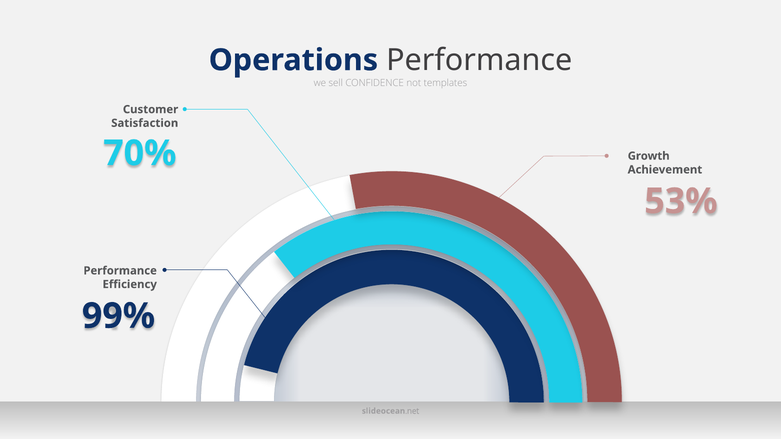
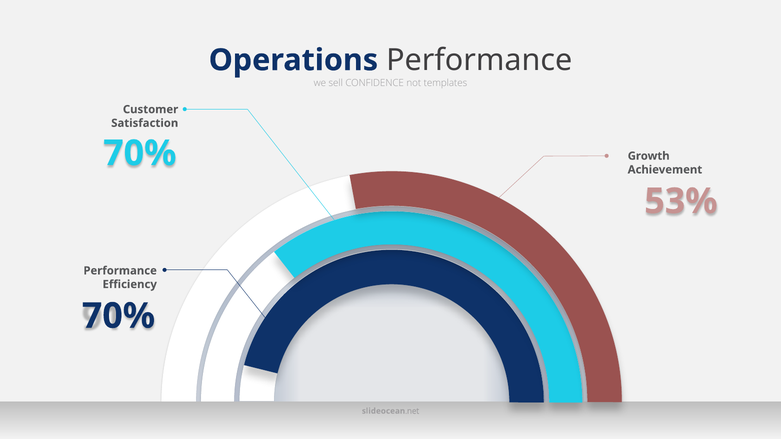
99%: 99% -> 70% (118, 316)
